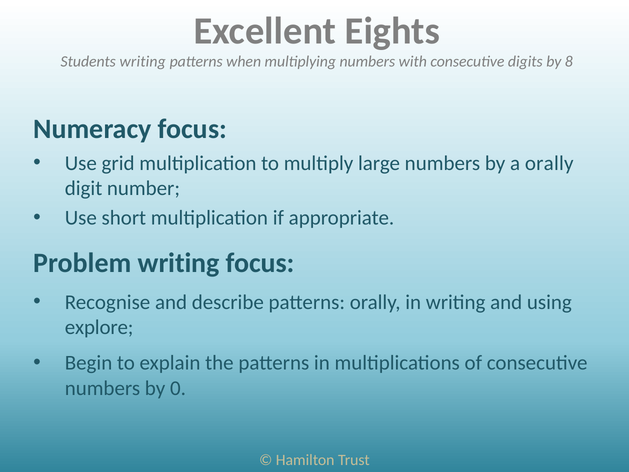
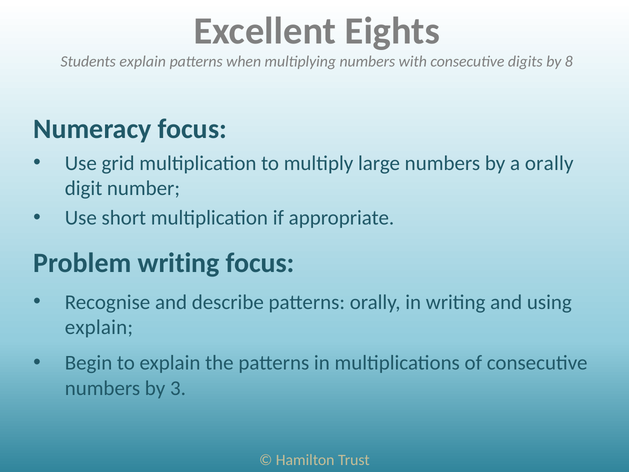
Students writing: writing -> explain (143, 62)
explore: explore -> explain (99, 327)
0: 0 -> 3 (178, 388)
